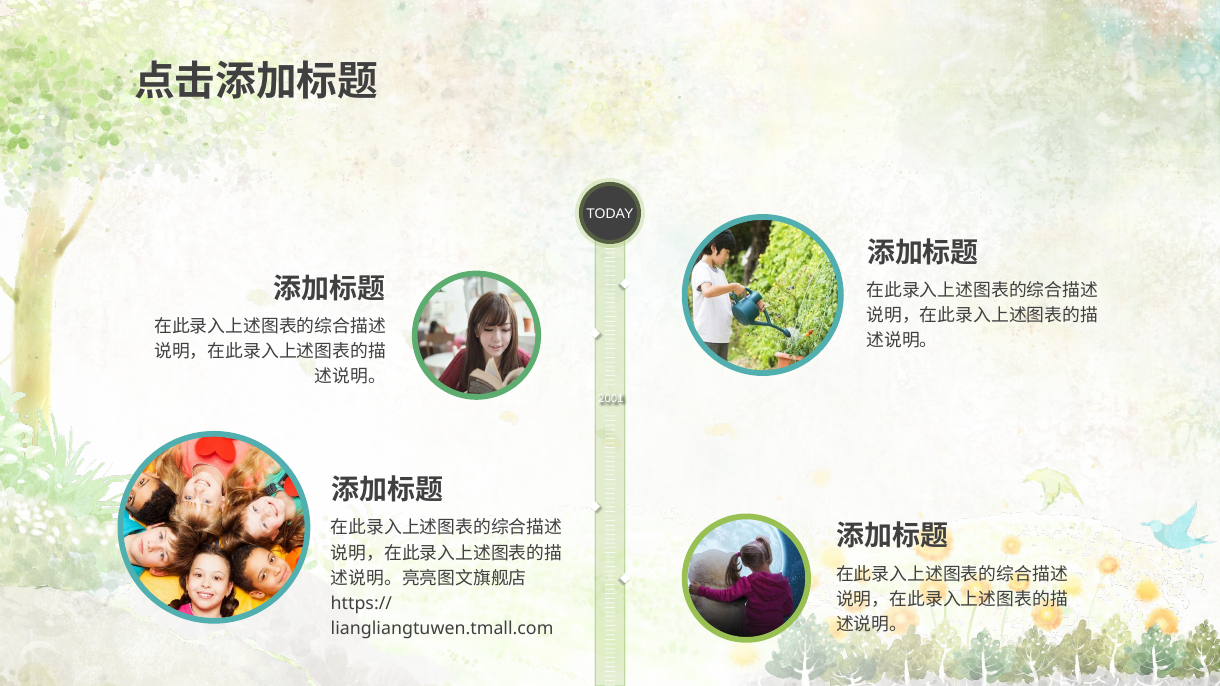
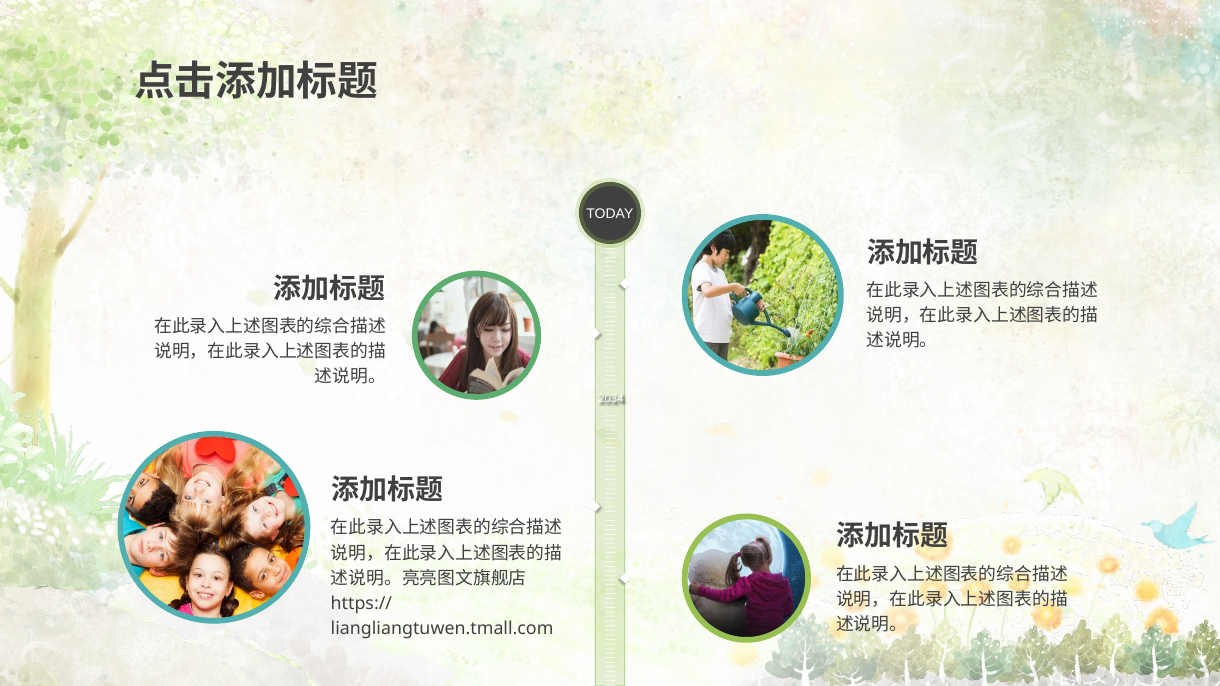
2001: 2001 -> 2034 (611, 399)
